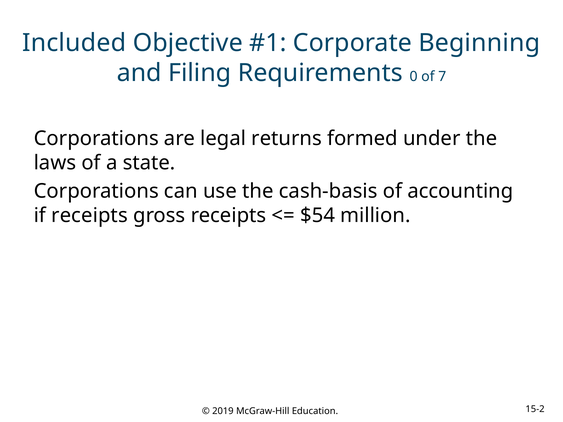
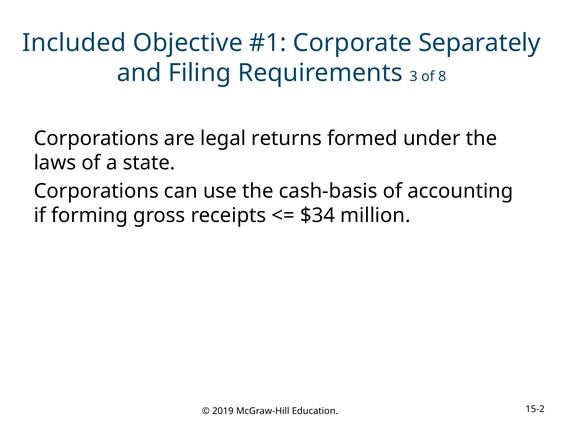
Beginning: Beginning -> Separately (479, 43)
0: 0 -> 3 (414, 77)
7: 7 -> 8 (442, 77)
if receipts: receipts -> forming (90, 216)
$54: $54 -> $34 (318, 216)
